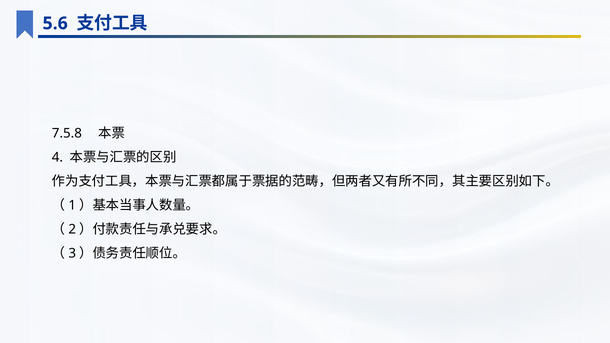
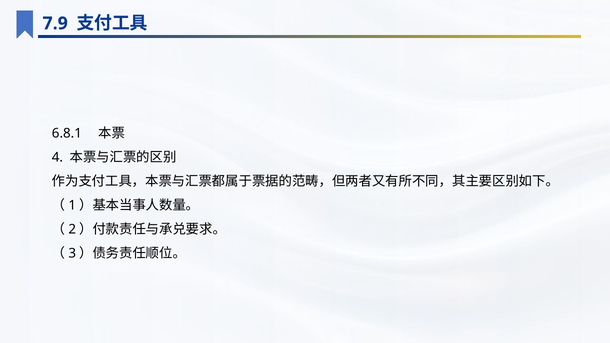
5.6: 5.6 -> 7.9 (55, 23)
7.5.8: 7.5.8 -> 6.8.1 (67, 133)
